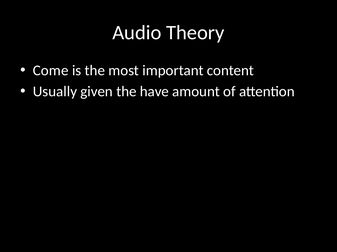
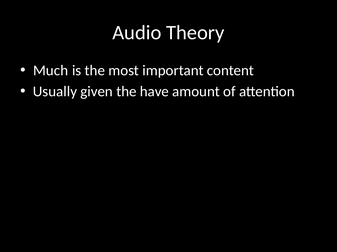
Come: Come -> Much (51, 71)
